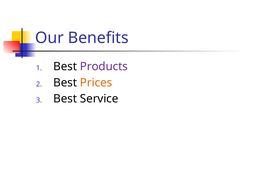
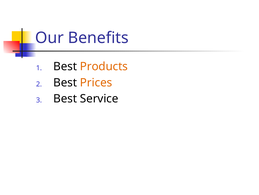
Products colour: purple -> orange (104, 66)
